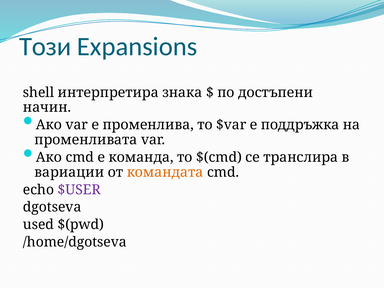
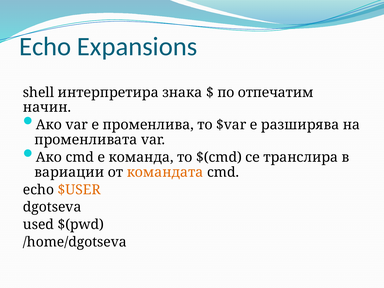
Този: Този -> Echo (45, 47)
достъпени: достъпени -> отпечатим (276, 92)
поддръжка: поддръжка -> разширява (300, 125)
$USER colour: purple -> orange (79, 190)
